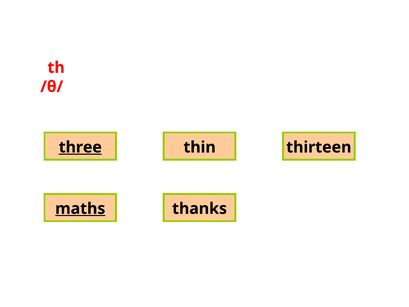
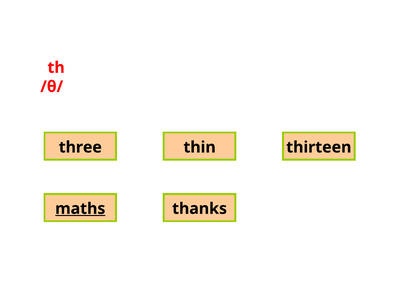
three underline: present -> none (80, 147)
